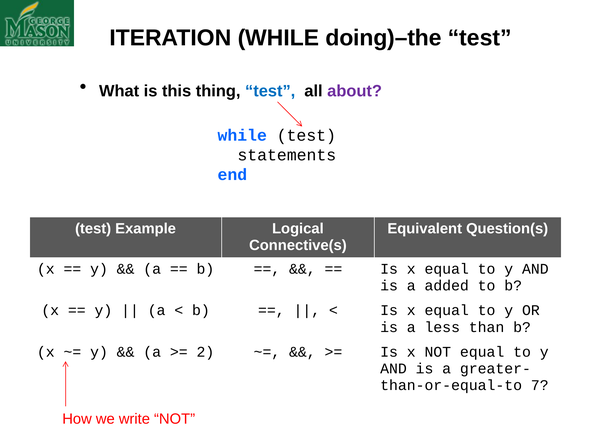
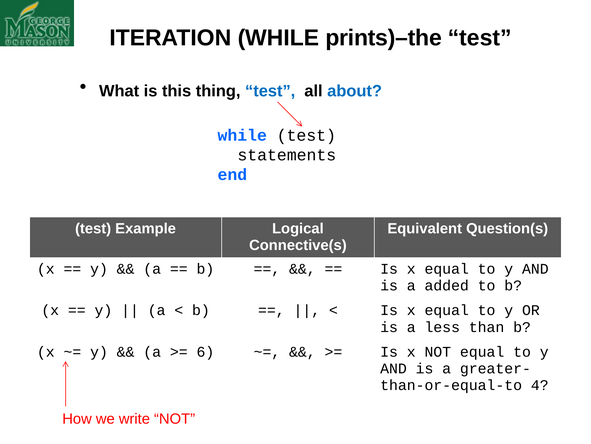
doing)–the: doing)–the -> prints)–the (384, 38)
about colour: purple -> blue (355, 91)
2: 2 -> 6 (205, 351)
7: 7 -> 4 (540, 385)
